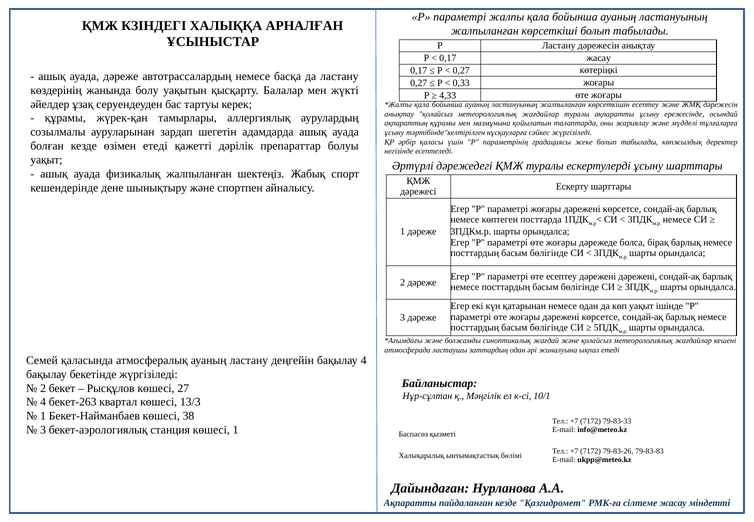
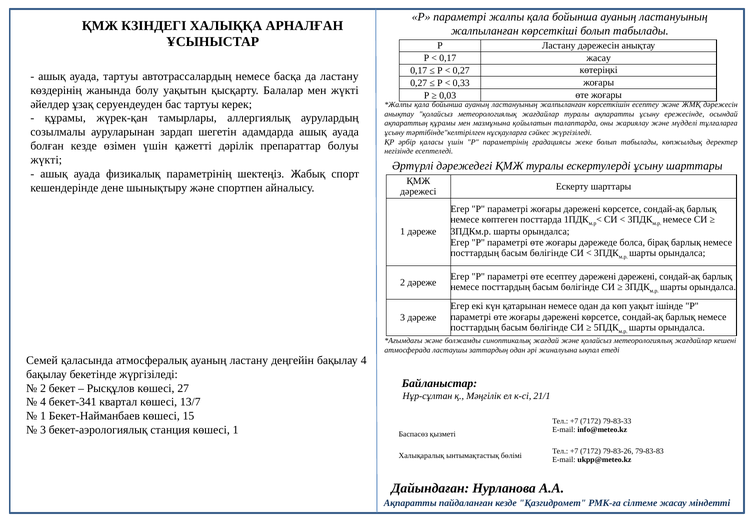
ауада дәреже: дәреже -> тартуы (121, 76)
4,33: 4,33 -> 0,03 (448, 96)
өзімен етеді: етеді -> үшін (155, 146)
уақыт: уақыт -> жүкті (46, 160)
физикалық жалпыланған: жалпыланған -> параметрінің (199, 174)
10/1: 10/1 -> 21/1 (542, 396)
бекет-263: бекет-263 -> бекет-341 (73, 402)
13/3: 13/3 -> 13/7 (190, 402)
38: 38 -> 15 (188, 416)
